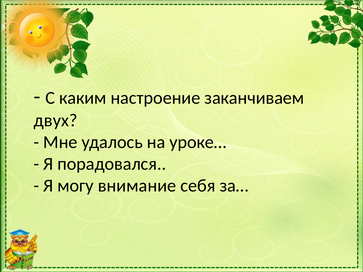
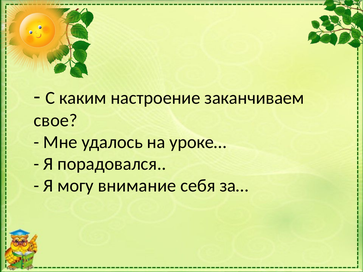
двух: двух -> свое (56, 121)
